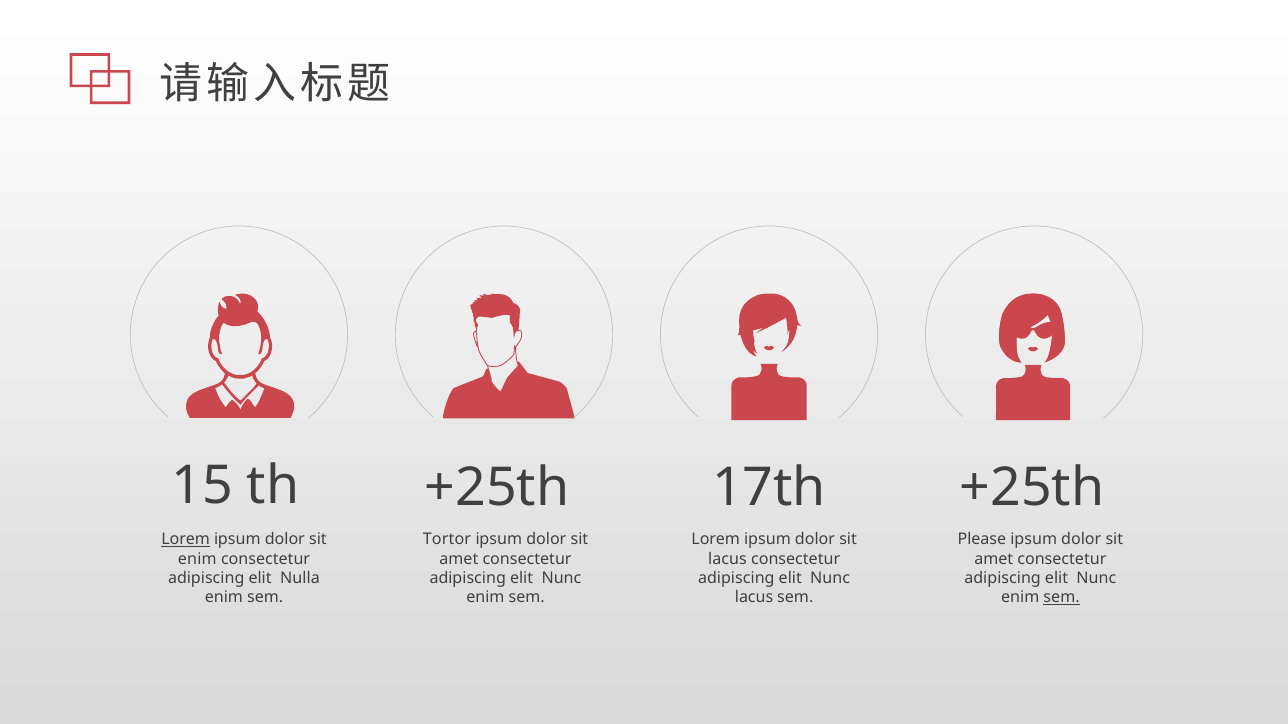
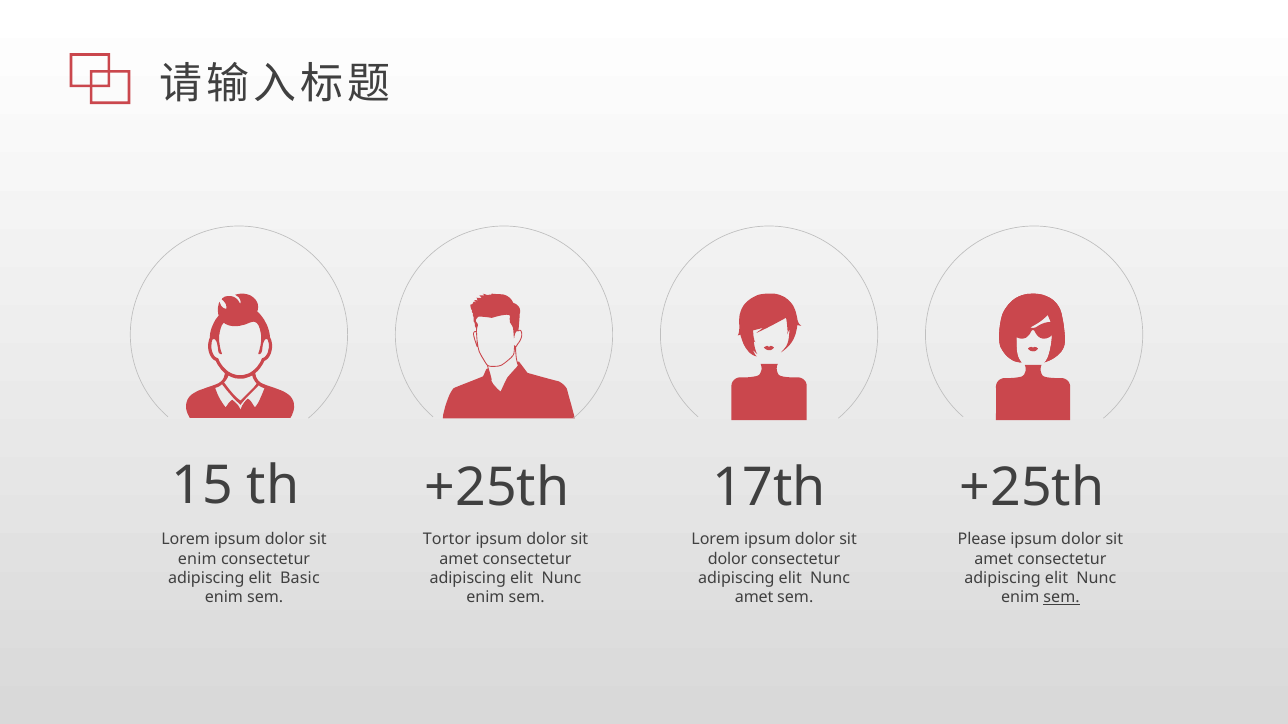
Lorem underline: present -> none (186, 540)
lacus: lacus -> dolor (728, 559)
Nulla: Nulla -> Basic (300, 578)
lacus: lacus -> amet (754, 598)
